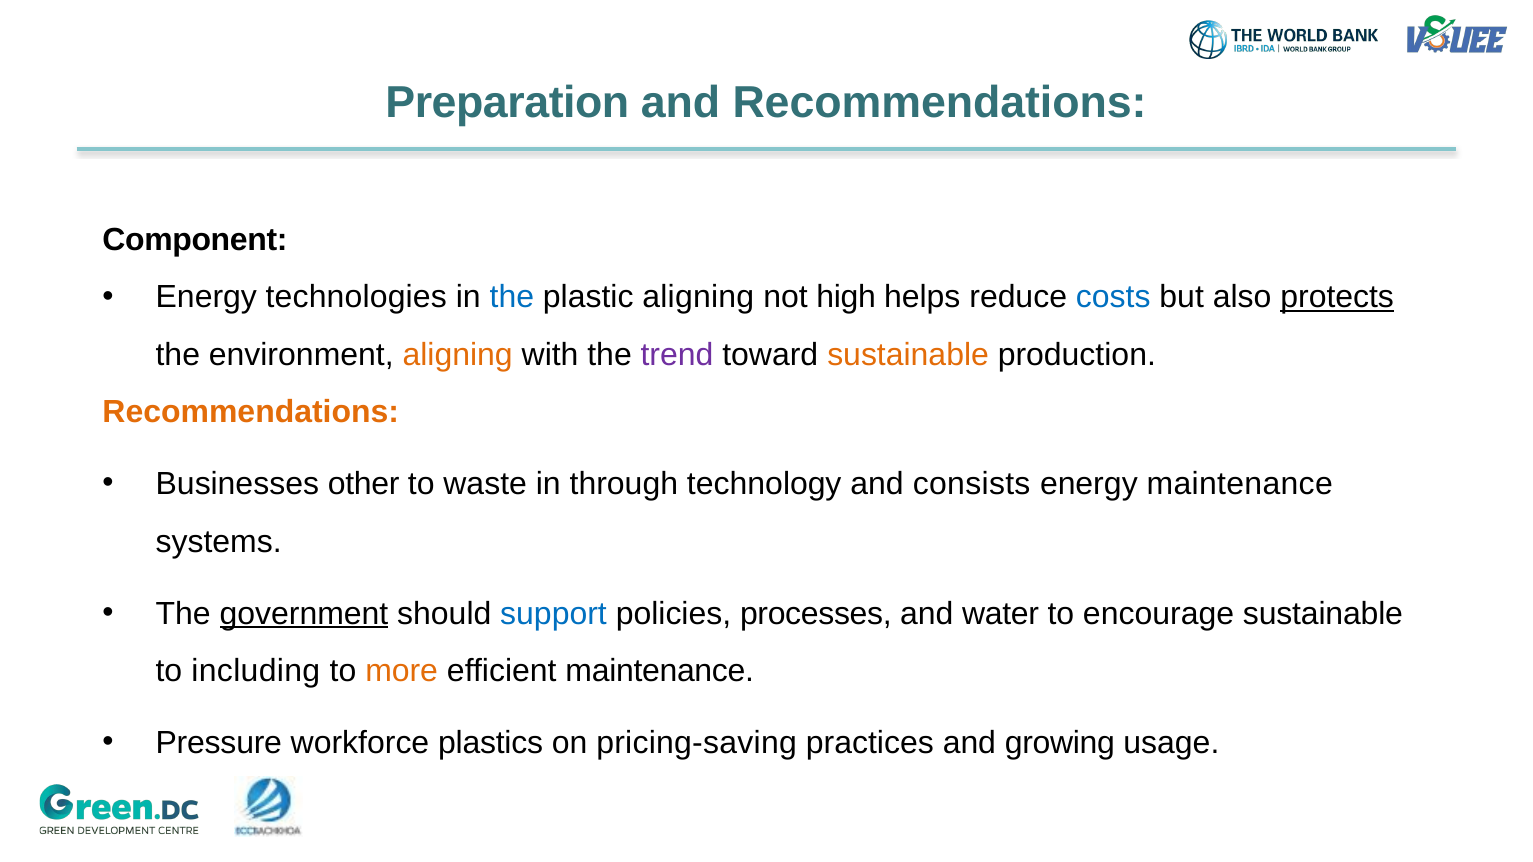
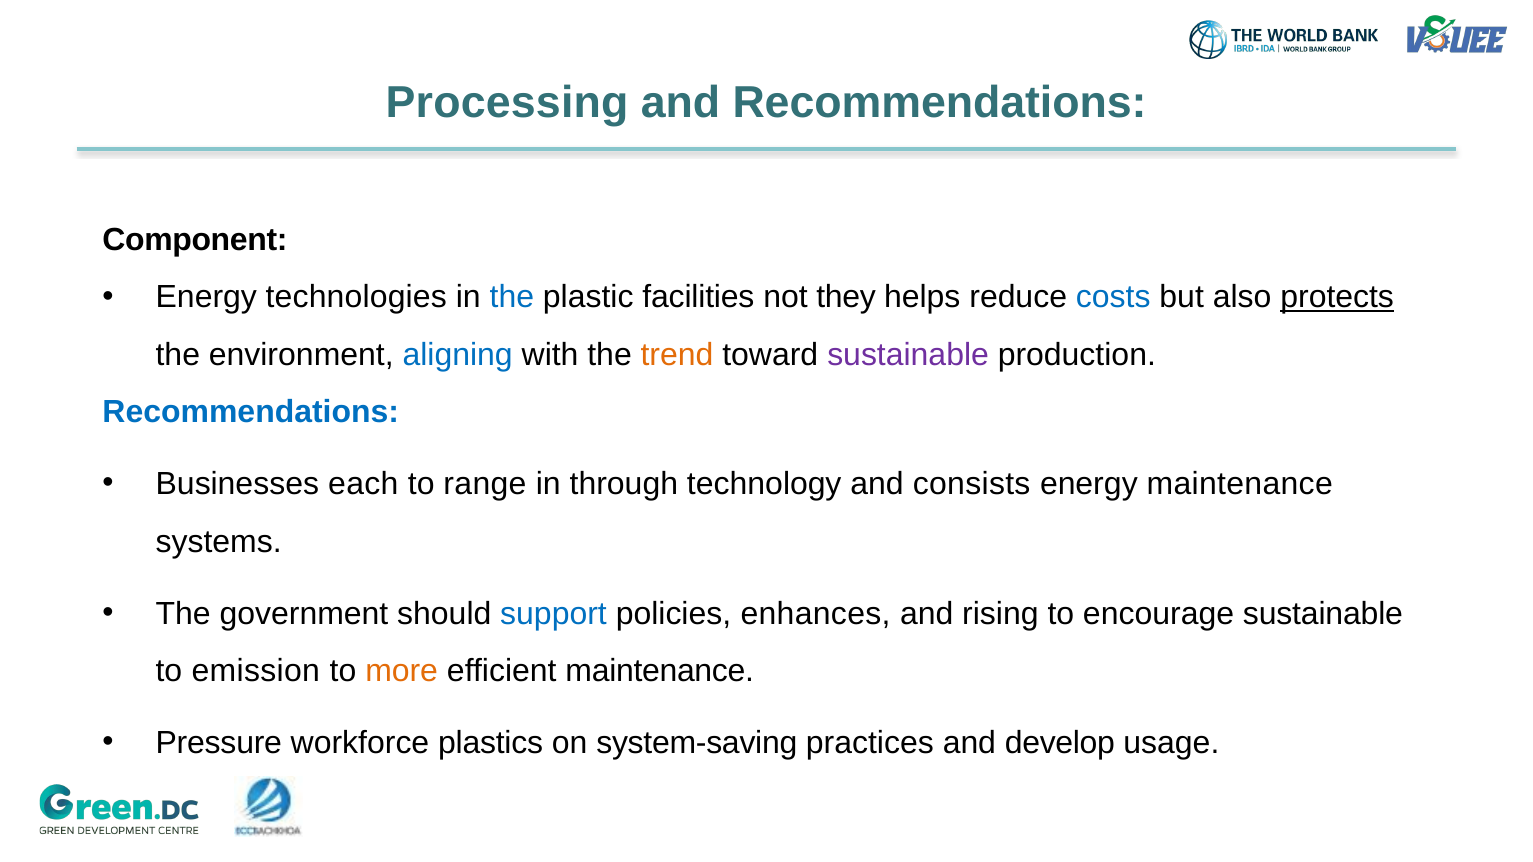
Preparation: Preparation -> Processing (507, 103)
plastic aligning: aligning -> facilities (698, 297)
high: high -> they (846, 297)
aligning colour: orange -> blue (458, 355)
trend colour: purple -> orange (677, 355)
sustainable colour: orange -> purple (908, 355)
Recommendations colour: orange -> blue (251, 412)
other: other -> each (363, 484)
waste: waste -> range (485, 484)
government underline: present -> none (304, 614)
processes: processes -> enhances (816, 614)
water: water -> rising (1000, 614)
including: including -> emission (256, 671)
pricing-saving: pricing-saving -> system-saving (697, 743)
growing: growing -> develop (1060, 743)
